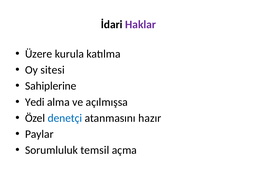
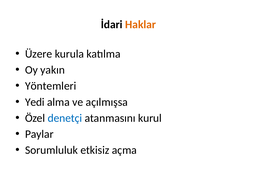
Haklar colour: purple -> orange (141, 25)
sitesi: sitesi -> yakın (53, 70)
Sahiplerine: Sahiplerine -> Yöntemleri (51, 86)
hazır: hazır -> kurul (150, 118)
temsil: temsil -> etkisiz (95, 150)
